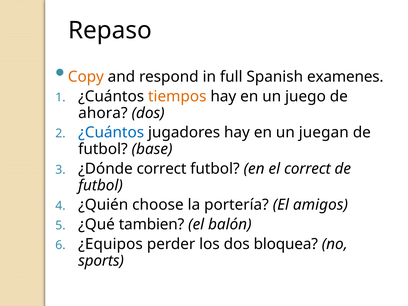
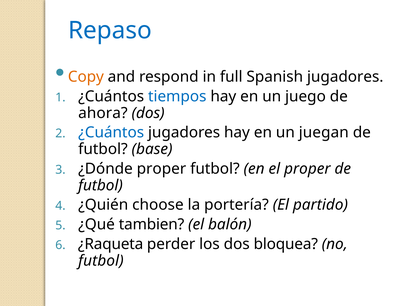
Repaso colour: black -> blue (110, 31)
Spanish examenes: examenes -> jugadores (345, 77)
tiempos colour: orange -> blue (177, 96)
¿Dónde correct: correct -> proper (161, 169)
el correct: correct -> proper (307, 169)
amigos: amigos -> partido (320, 205)
¿Equipos: ¿Equipos -> ¿Raqueta (111, 244)
sports: sports -> futbol (101, 261)
